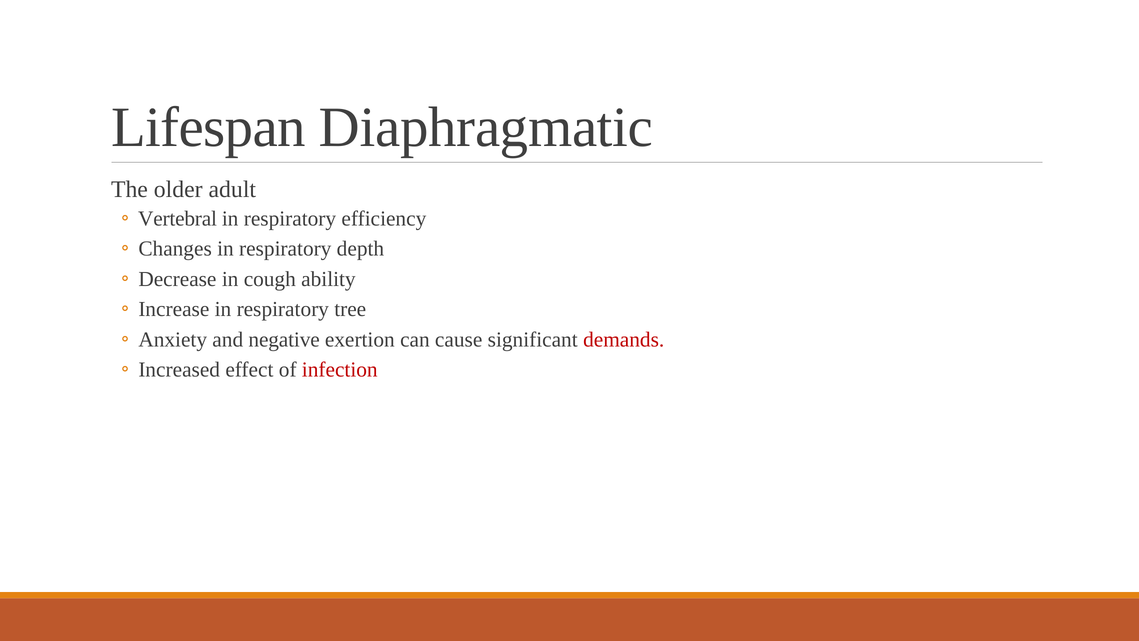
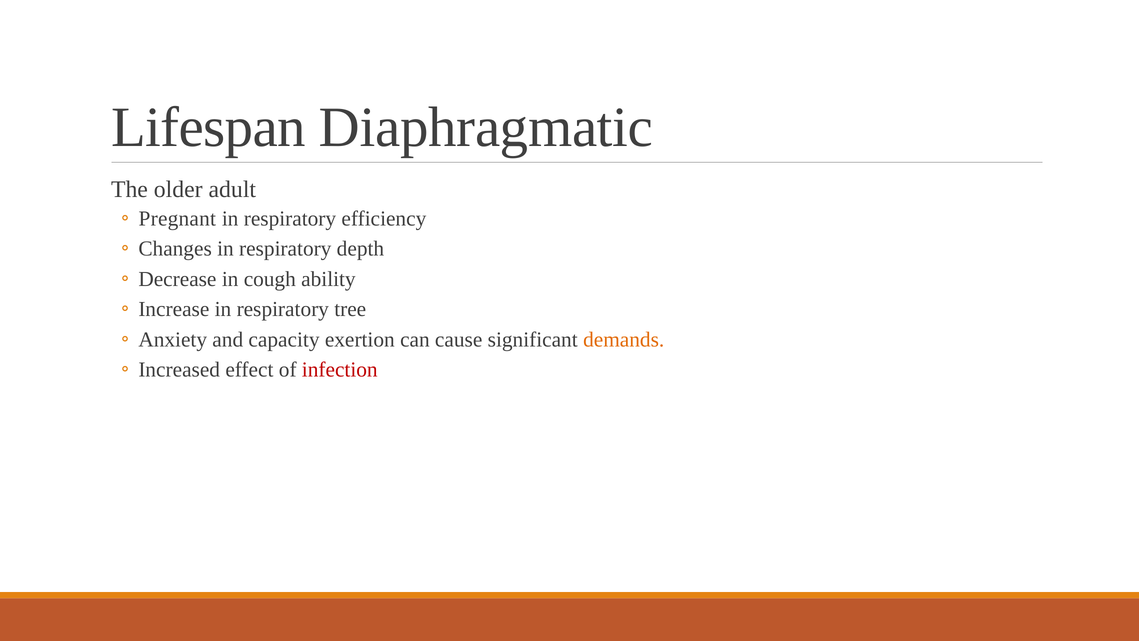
Vertebral: Vertebral -> Pregnant (177, 219)
negative: negative -> capacity (284, 339)
demands colour: red -> orange (624, 339)
